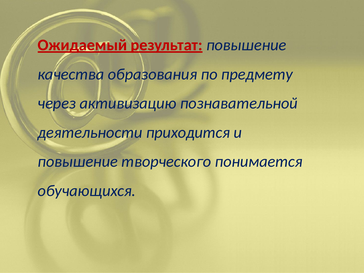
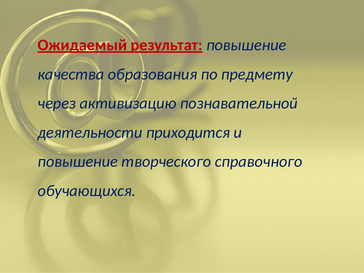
понимается: понимается -> справочного (259, 162)
